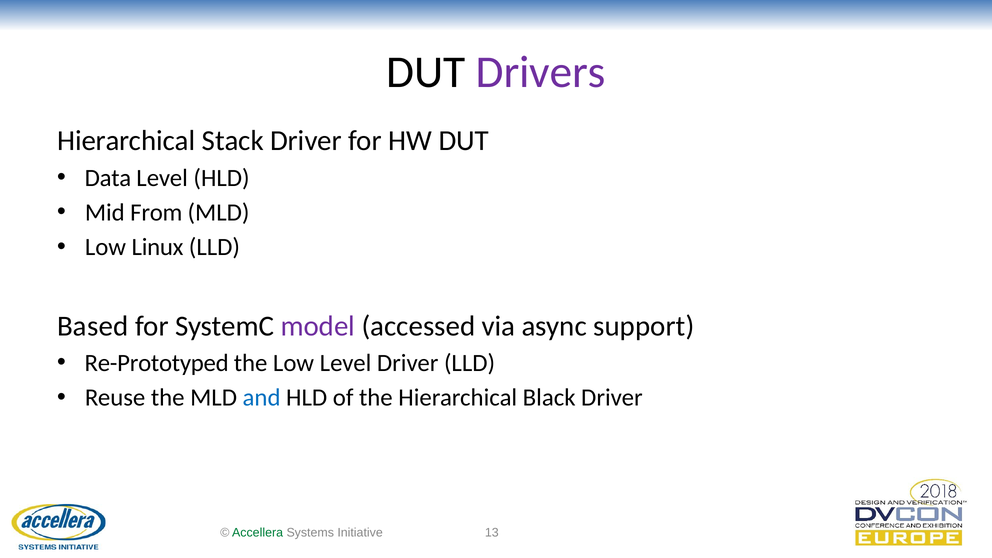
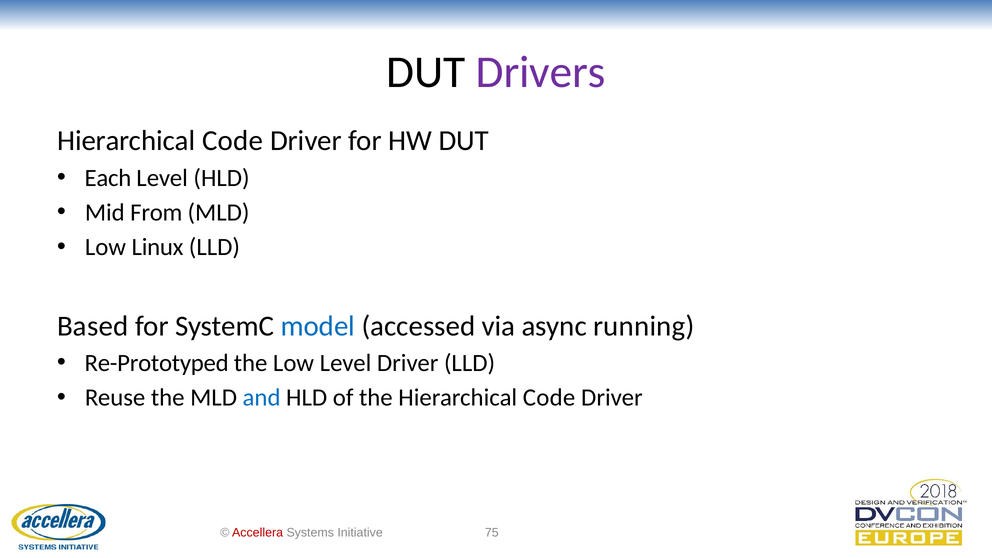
Stack: Stack -> Code (233, 141)
Data: Data -> Each (108, 178)
model colour: purple -> blue (318, 326)
support: support -> running (644, 326)
the Hierarchical Black: Black -> Code (549, 398)
Accellera colour: green -> red (258, 533)
13: 13 -> 75 (492, 533)
